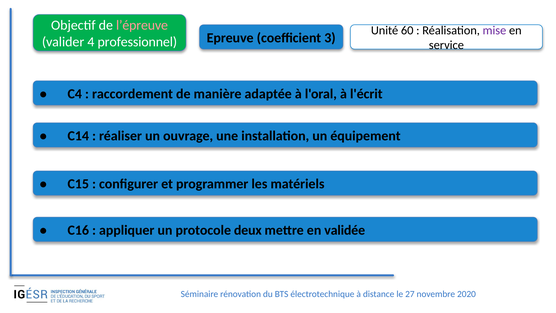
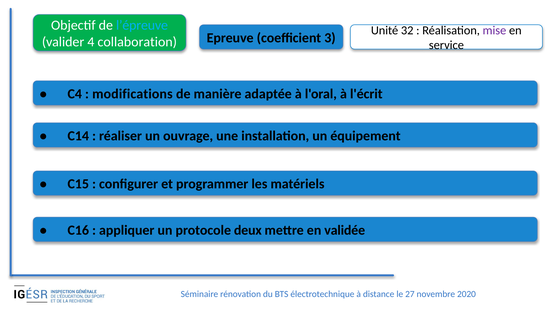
l’épreuve colour: pink -> light blue (142, 25)
60: 60 -> 32 (407, 30)
professionnel: professionnel -> collaboration (137, 42)
raccordement: raccordement -> modifications (132, 94)
